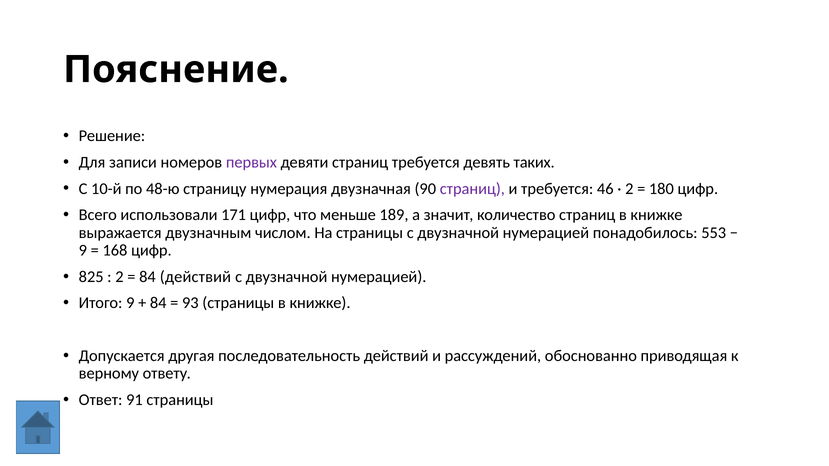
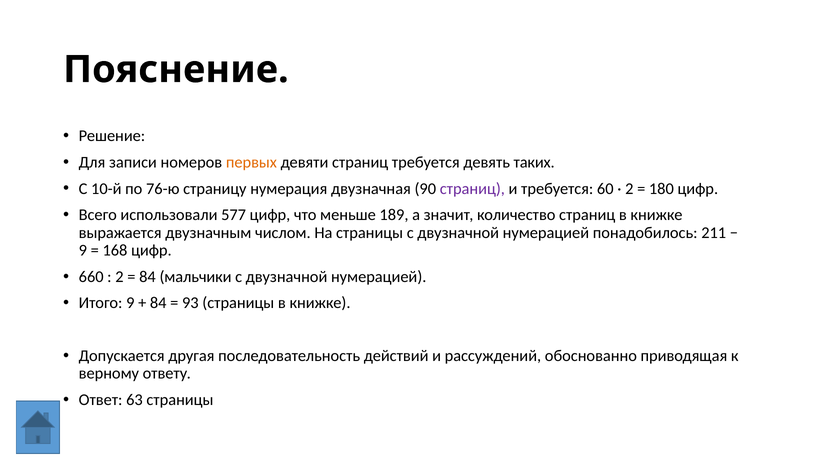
первых colour: purple -> orange (251, 162)
48-ю: 48-ю -> 76-ю (163, 189)
46: 46 -> 60 (605, 189)
171: 171 -> 577 (234, 215)
553: 553 -> 211 (714, 233)
825: 825 -> 660 (91, 277)
84 действий: действий -> мальчики (196, 277)
91: 91 -> 63 (134, 400)
